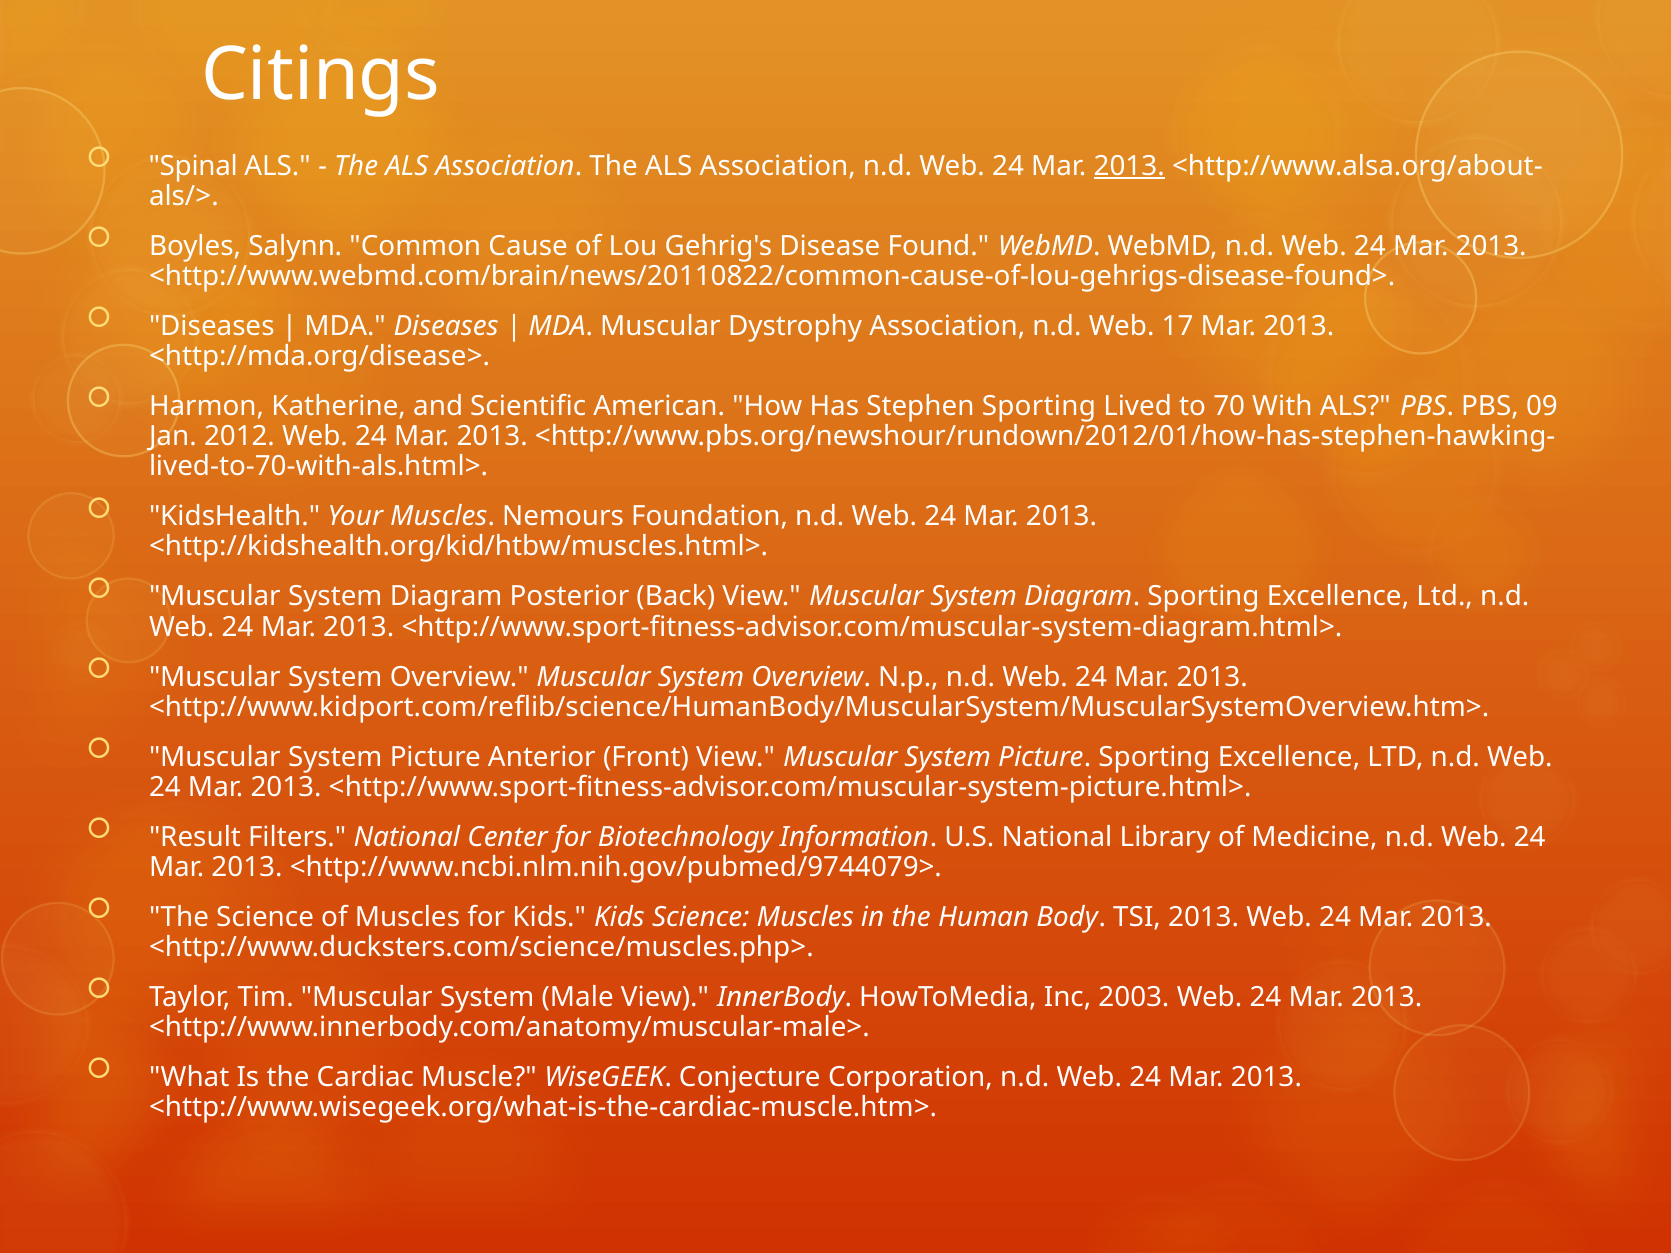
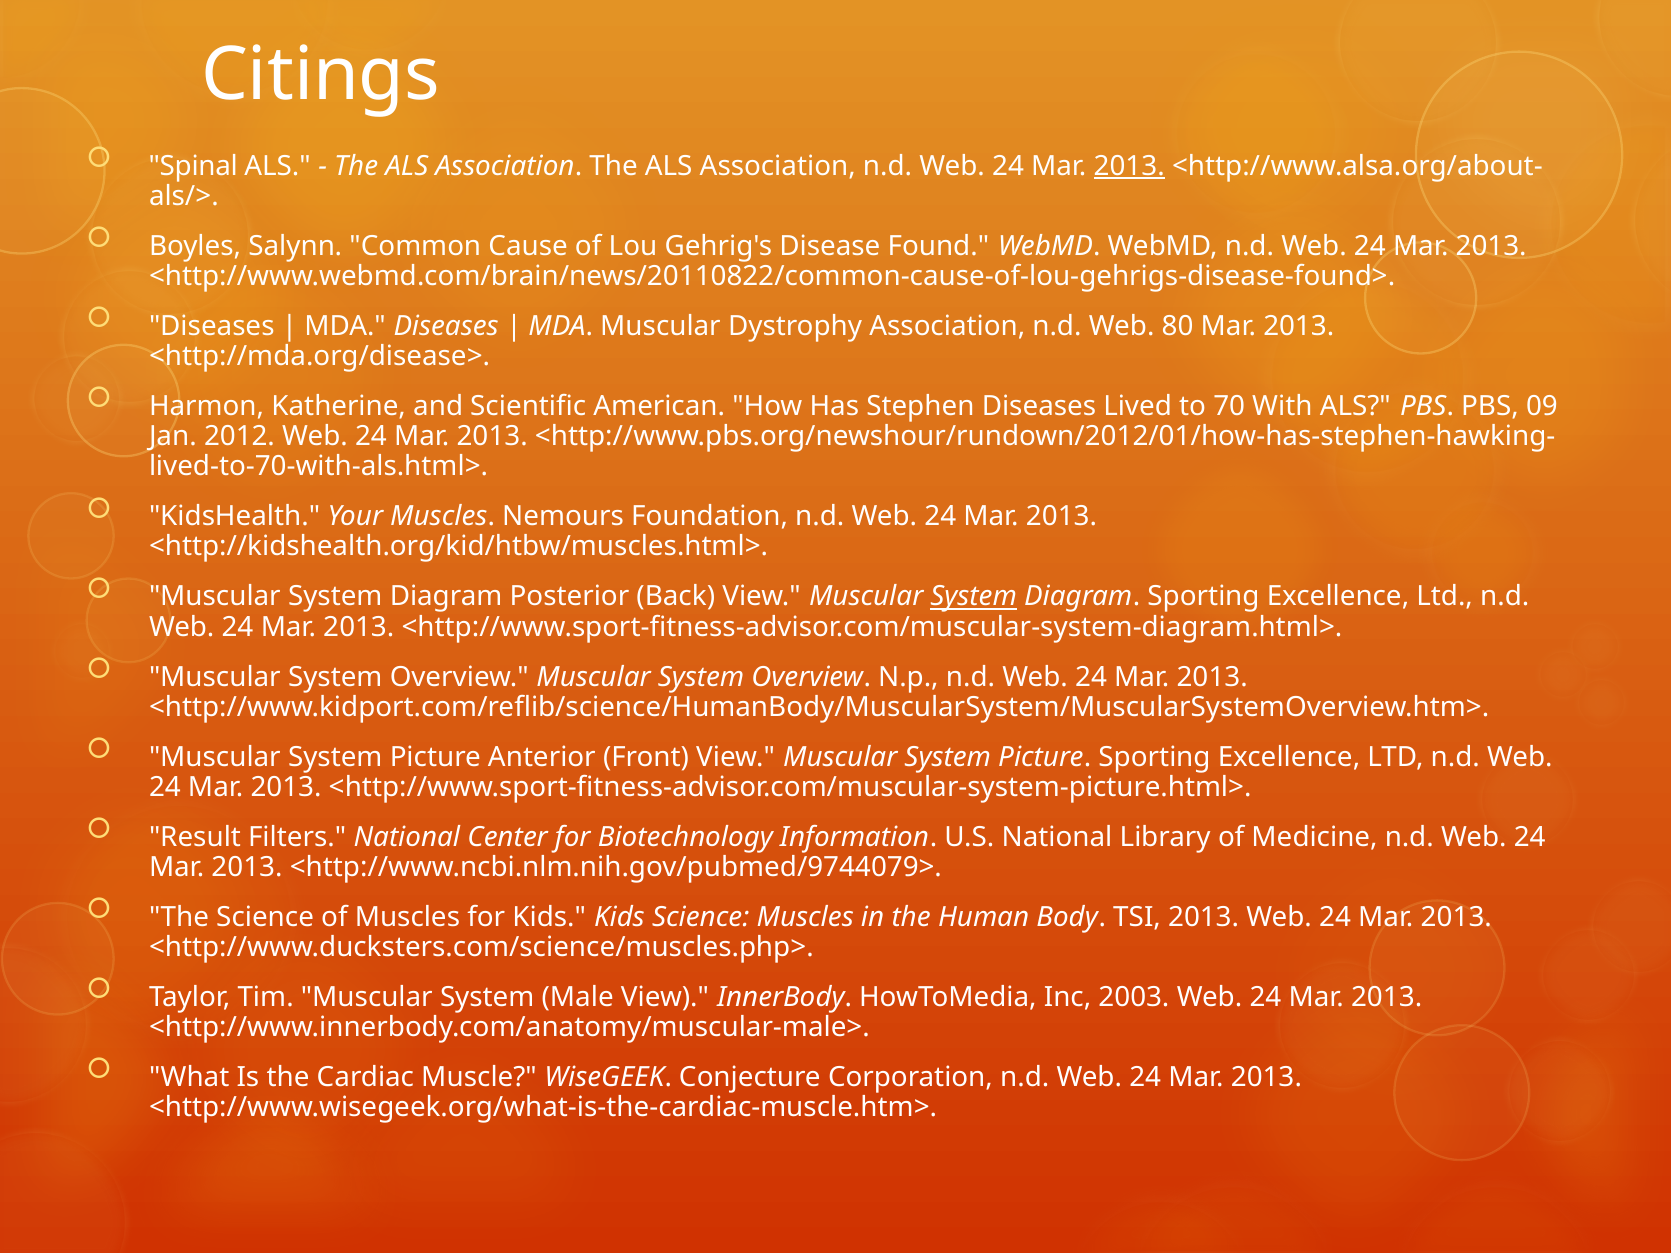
17: 17 -> 80 (1178, 326)
Stephen Sporting: Sporting -> Diseases (1039, 407)
System underline: none -> present (974, 597)
